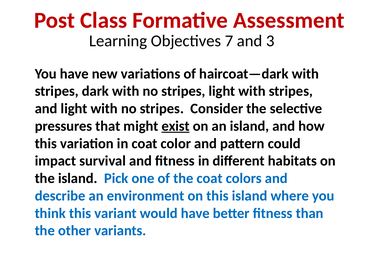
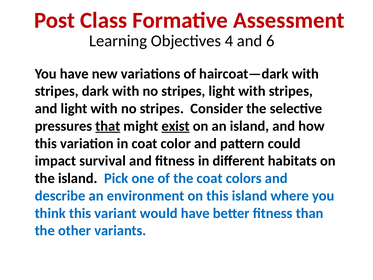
7: 7 -> 4 (229, 41)
3: 3 -> 6 (270, 41)
that underline: none -> present (108, 126)
